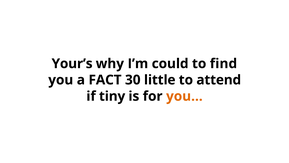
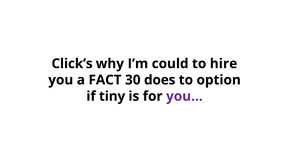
Your’s: Your’s -> Click’s (72, 63)
find: find -> hire (224, 63)
little: little -> does (160, 80)
attend: attend -> option (219, 80)
you… colour: orange -> purple (184, 96)
